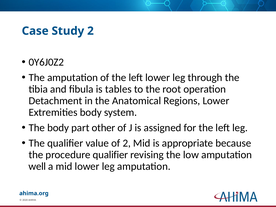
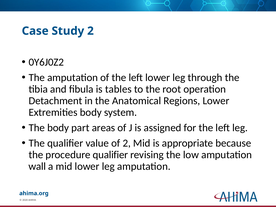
other: other -> areas (104, 128)
well: well -> wall (37, 166)
